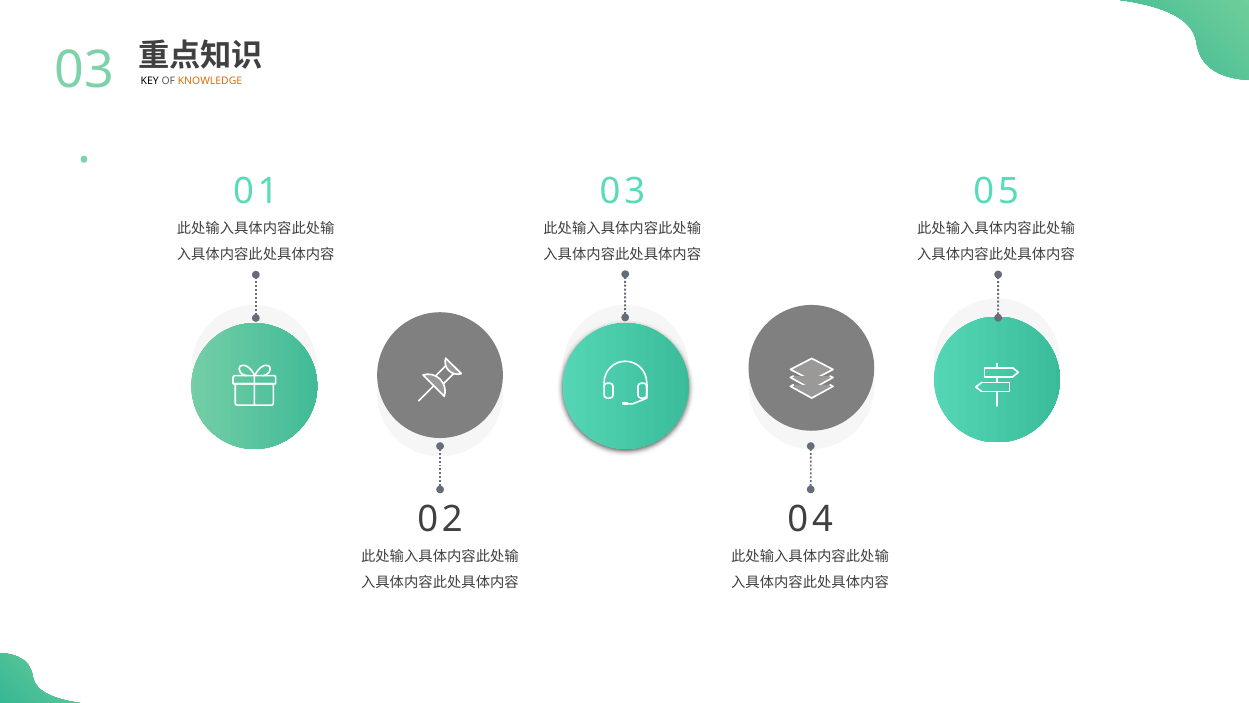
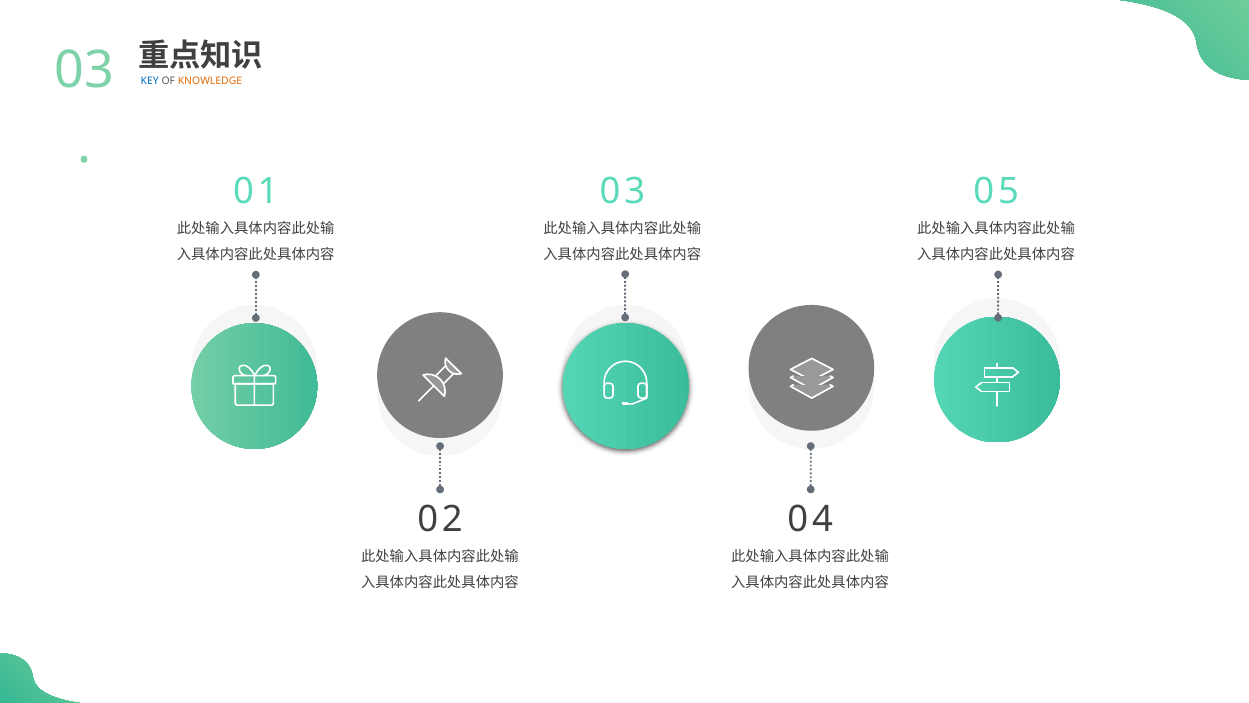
KEY colour: black -> blue (150, 81)
